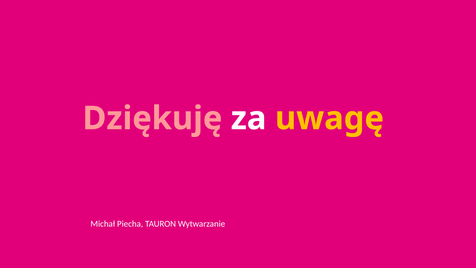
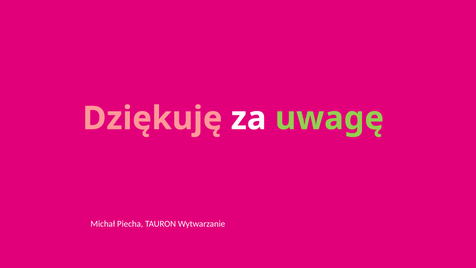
uwagę colour: yellow -> light green (329, 118)
